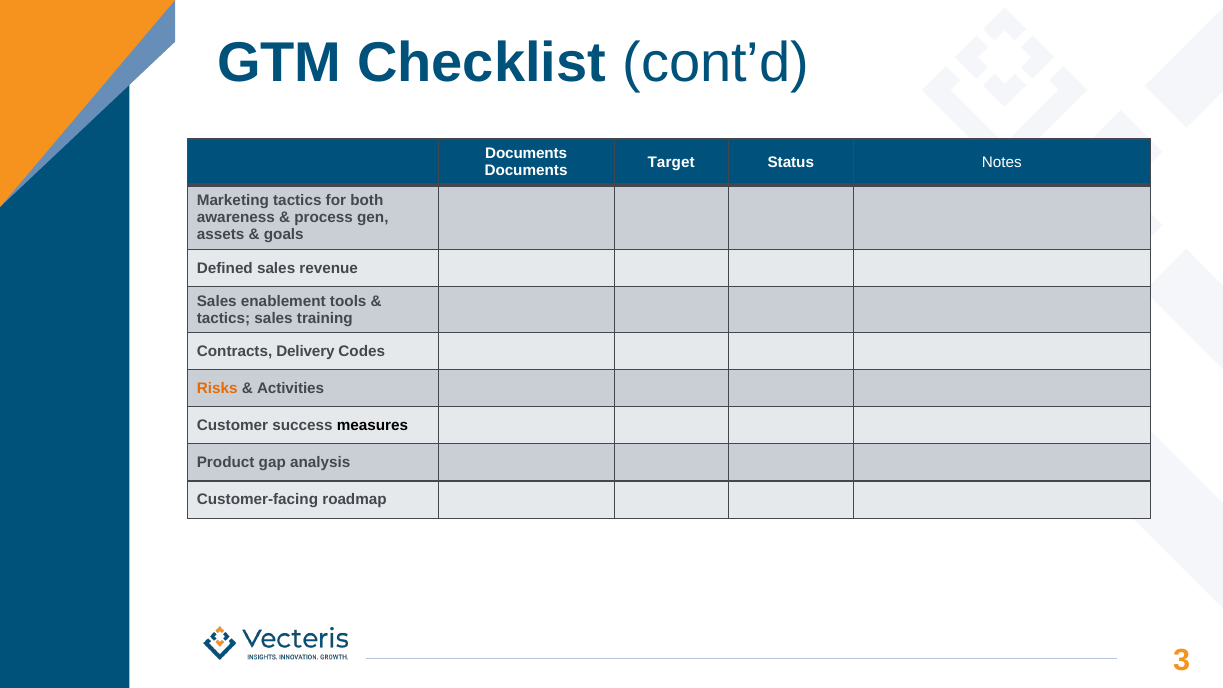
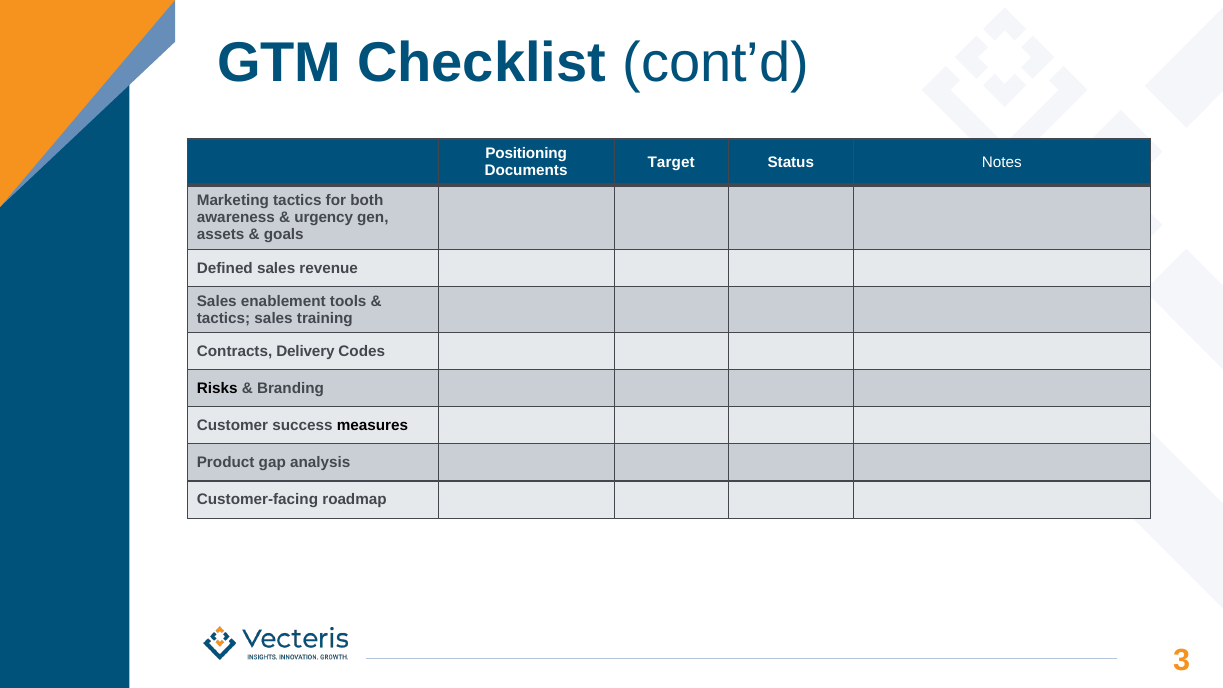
Documents: Documents -> Positioning (526, 154)
process: process -> urgency (324, 217)
Risks colour: orange -> black (217, 388)
Activities: Activities -> Branding (290, 388)
